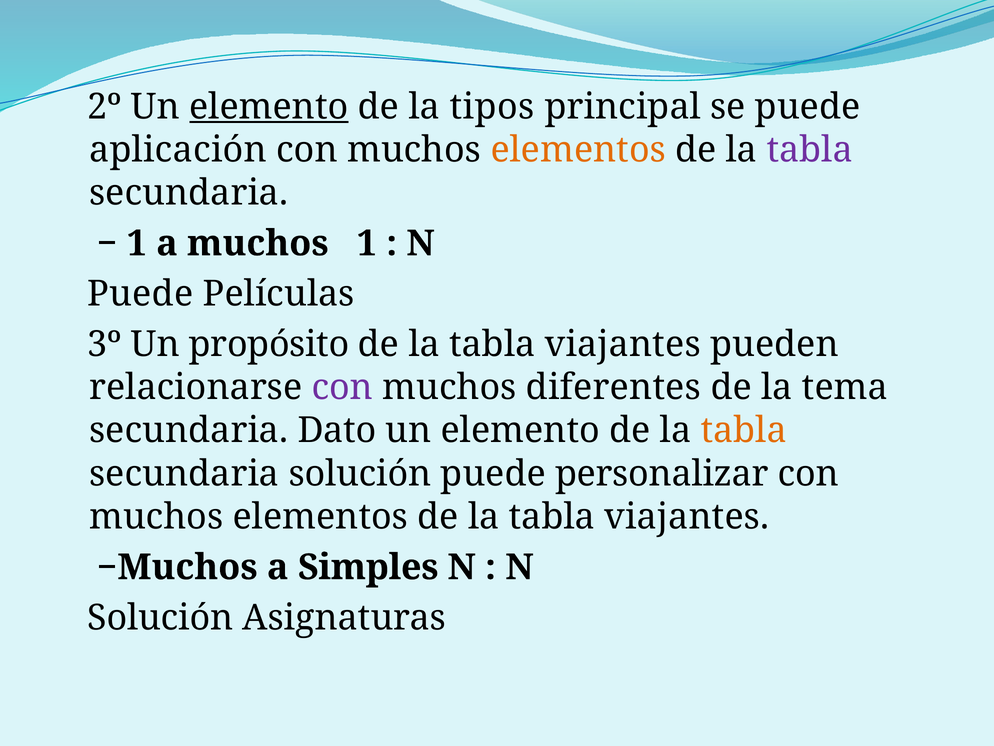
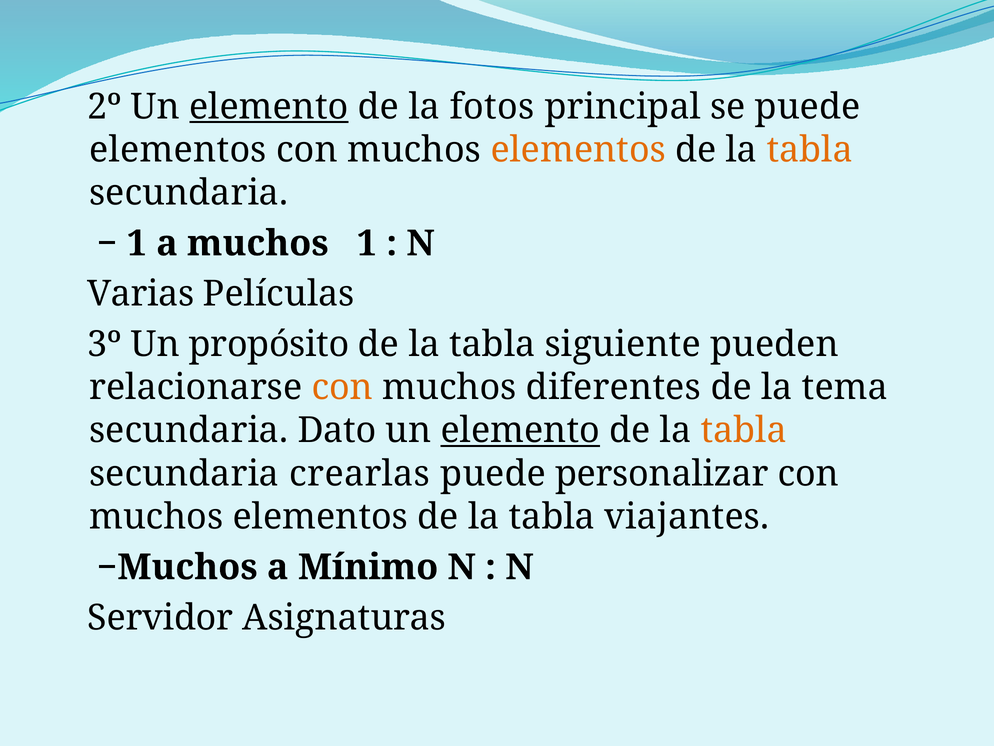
tipos: tipos -> fotos (492, 107)
aplicación: aplicación -> elementos (178, 150)
tabla colour: purple -> orange (810, 150)
Puede: Puede -> Varias (141, 294)
viajantes: viajantes -> siguiente (623, 344)
con colour: purple -> orange (342, 387)
elemento underline: none -> present (520, 430)
secundaria solución: solución -> crearlas (360, 473)
Simples: Simples -> Mínimo (368, 567)
Solución: Solución -> Servidor (160, 617)
